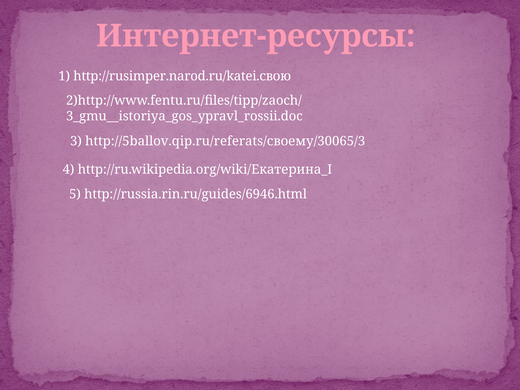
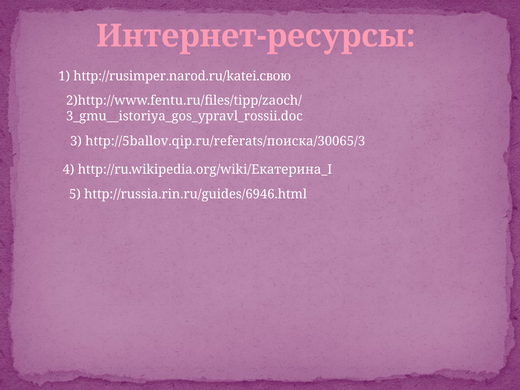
http://5ballov.qip.ru/referats/своему/30065/3: http://5ballov.qip.ru/referats/своему/30065/3 -> http://5ballov.qip.ru/referats/поиска/30065/3 (225, 141)
